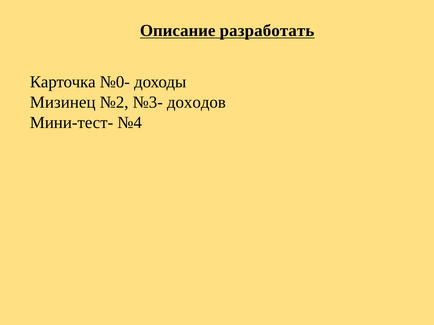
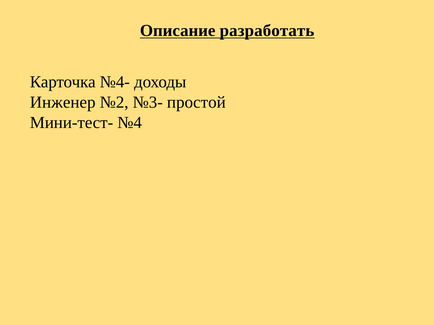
№0-: №0- -> №4- (115, 82)
Мизинец: Мизинец -> Инженер (63, 102)
доходов: доходов -> простой (196, 102)
